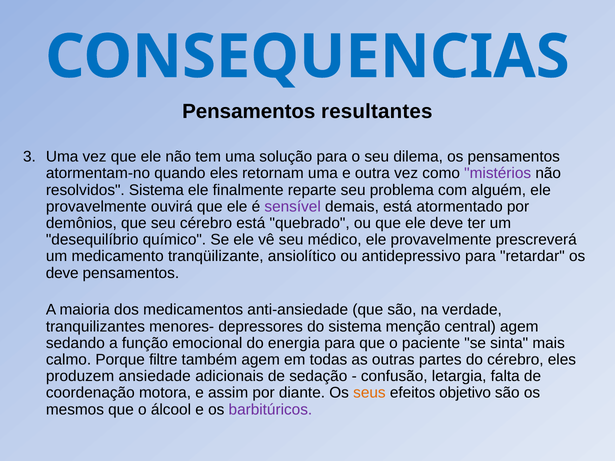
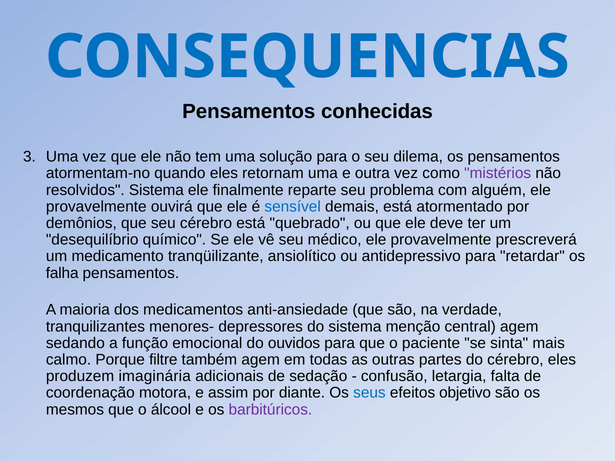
resultantes: resultantes -> conhecidas (377, 112)
sensível colour: purple -> blue (293, 207)
deve: deve -> falha (62, 273)
energia: energia -> ouvidos (294, 343)
ansiedade: ansiedade -> imaginária (155, 376)
seus colour: orange -> blue (369, 393)
